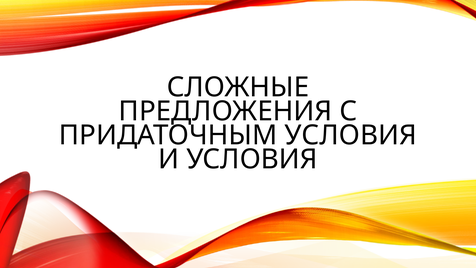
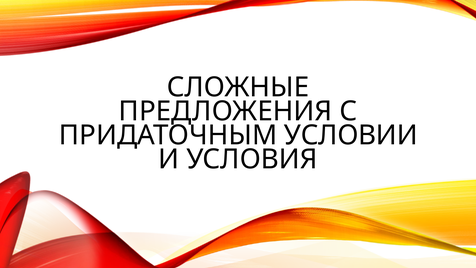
ПРИДАТОЧНЫМ УСЛОВИЯ: УСЛОВИЯ -> УСЛОВИИ (351, 135)
